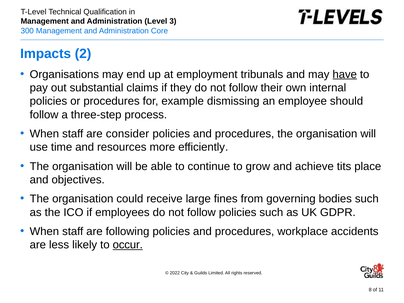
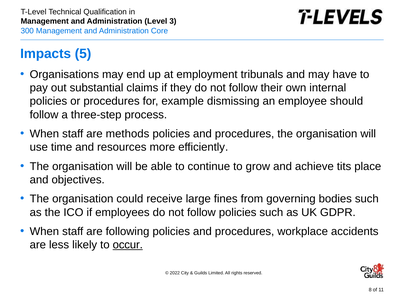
2: 2 -> 5 (83, 54)
have underline: present -> none (345, 74)
consider: consider -> methods (127, 134)
